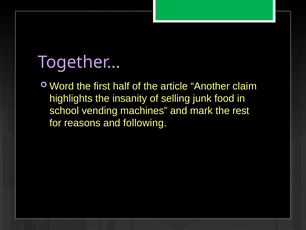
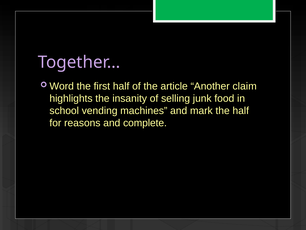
the rest: rest -> half (241, 111)
following: following -> complete (145, 123)
